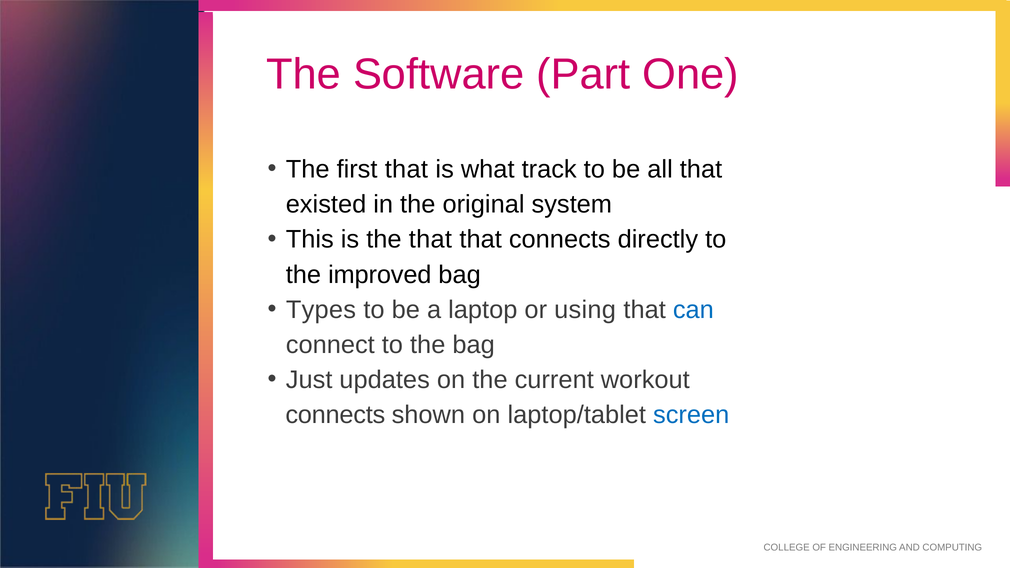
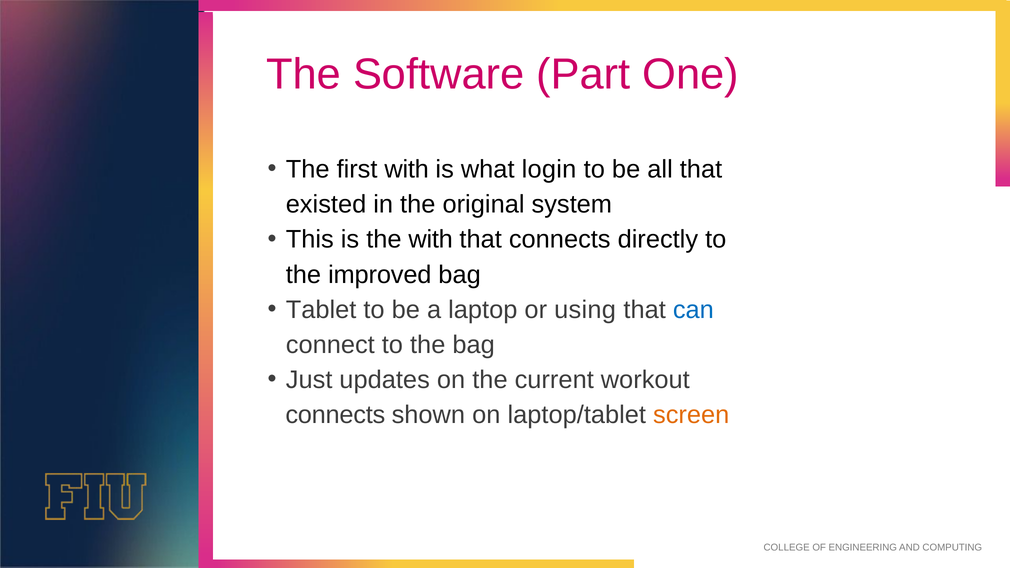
first that: that -> with (407, 169)
track: track -> login (549, 169)
the that: that -> with (431, 240)
Types: Types -> Tablet (321, 310)
screen colour: blue -> orange (691, 415)
